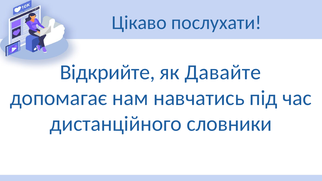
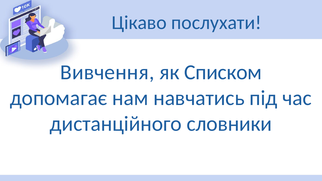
Відкрийте: Відкрийте -> Вивчення (107, 72)
Давайте: Давайте -> Списком (223, 72)
